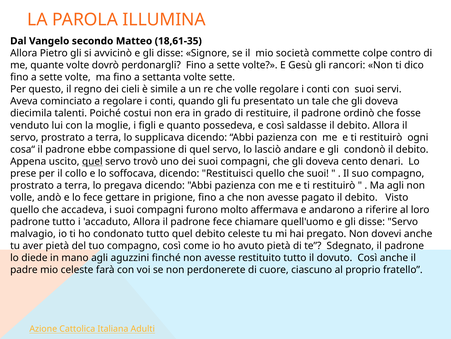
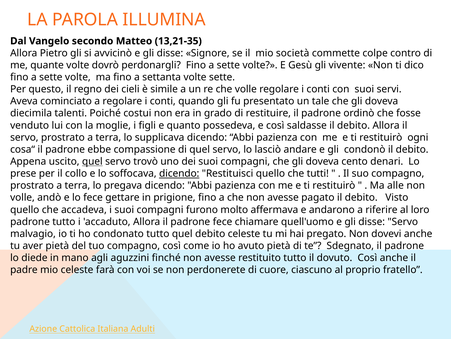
18,61-35: 18,61-35 -> 13,21-35 (178, 41)
rancori: rancori -> vivente (347, 65)
dicendo underline: none -> present (179, 173)
che suoi: suoi -> tutti (318, 173)
Ma agli: agli -> alle (395, 185)
